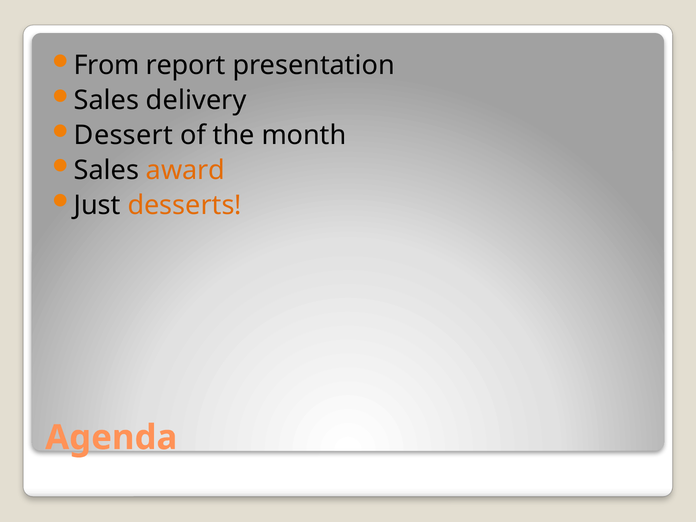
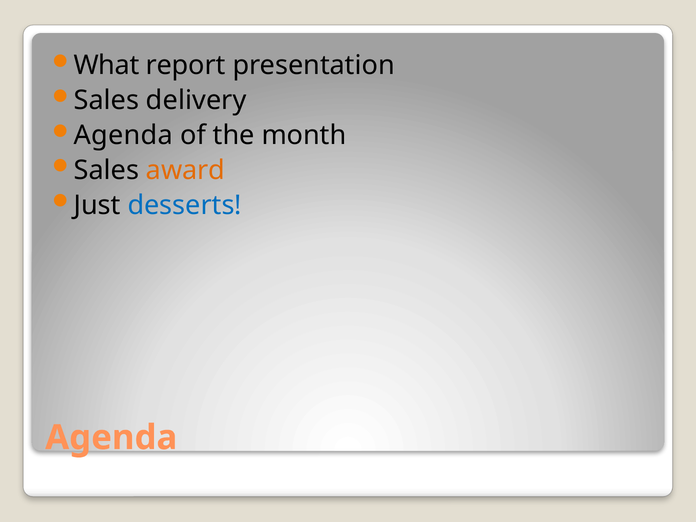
From: From -> What (107, 65)
Dessert: Dessert -> Agenda (123, 135)
desserts colour: orange -> blue (185, 205)
